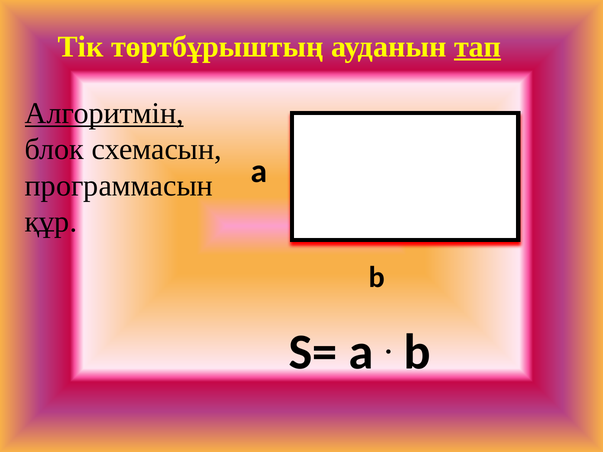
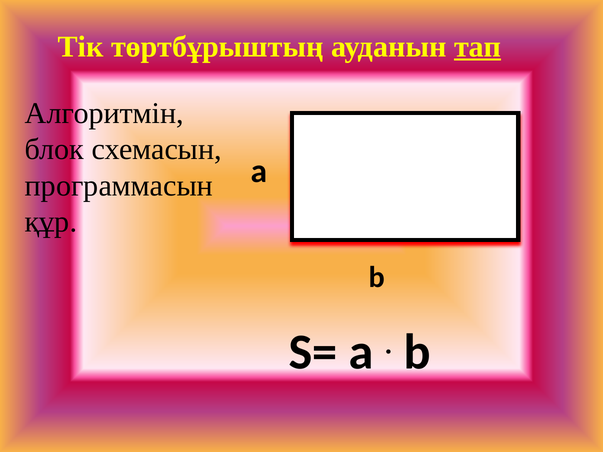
Алгоритмін underline: present -> none (104, 113)
